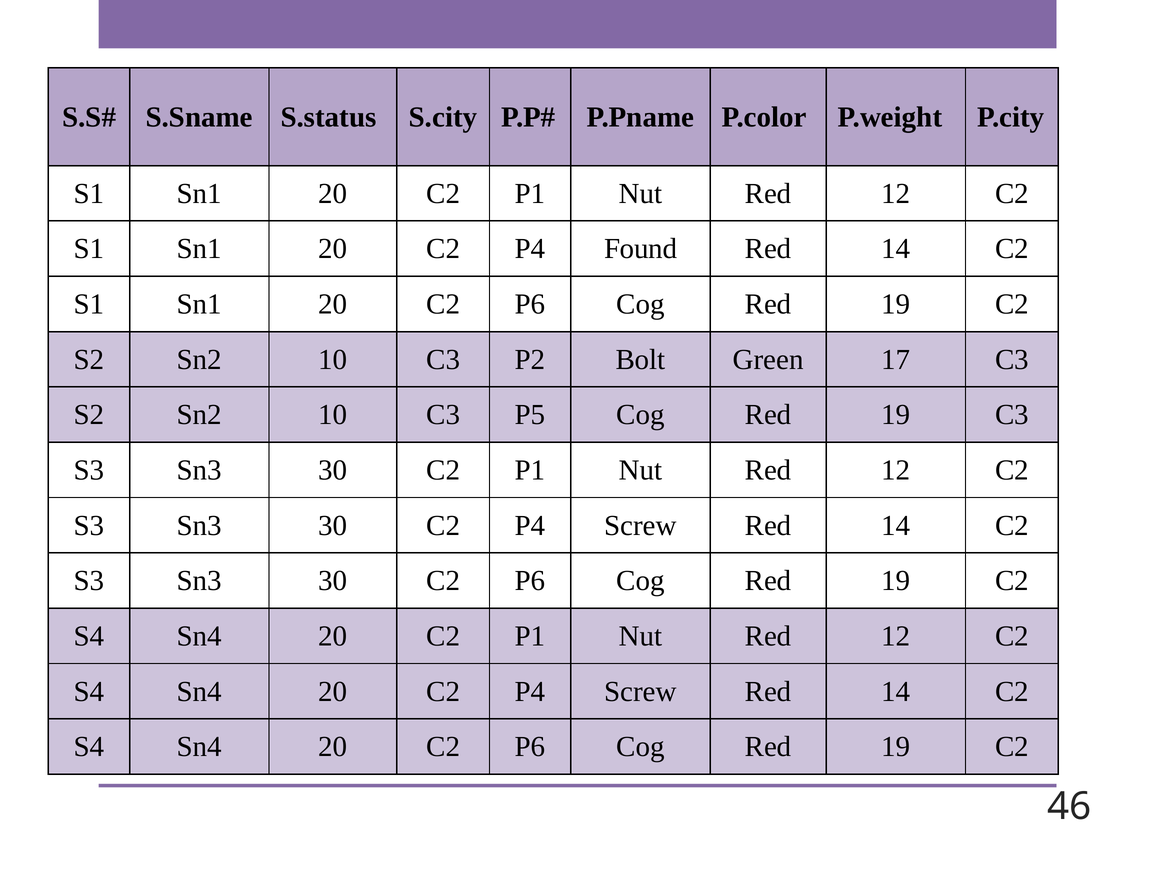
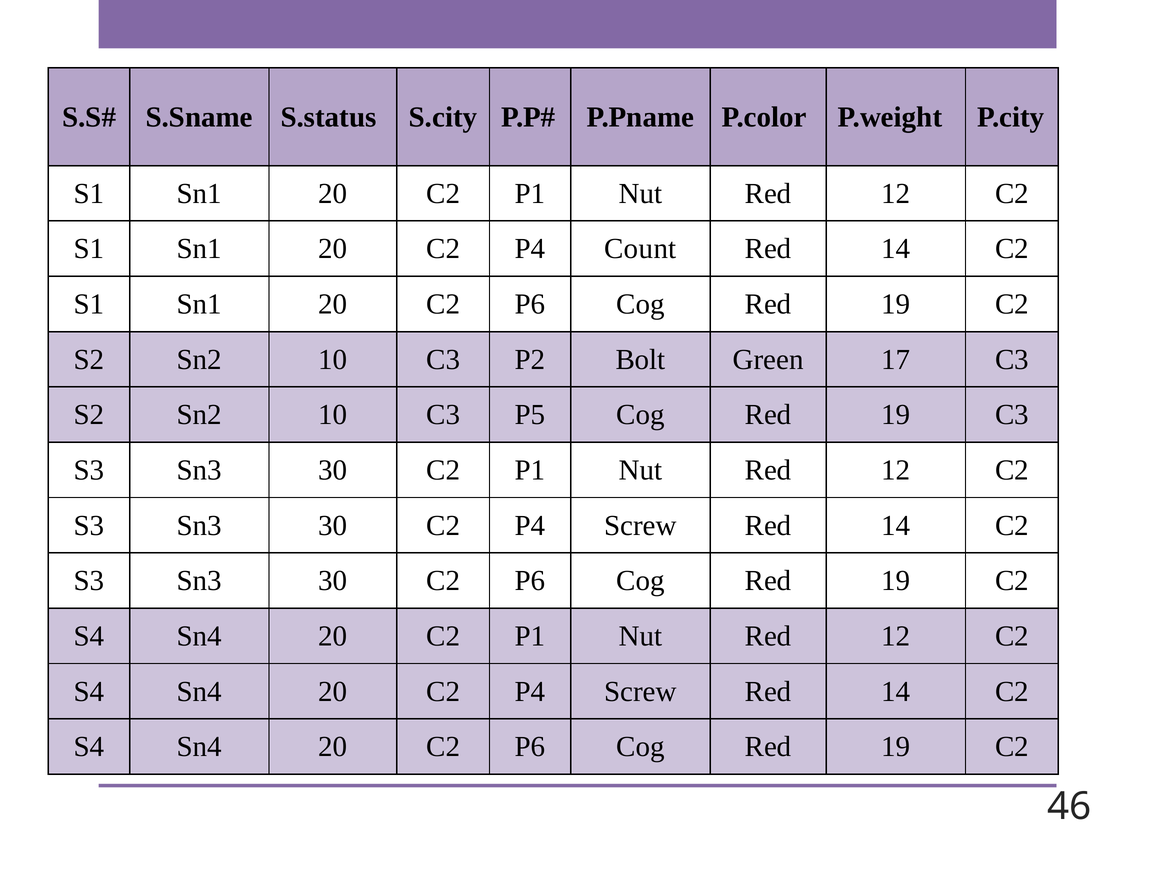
Found: Found -> Count (640, 249)
